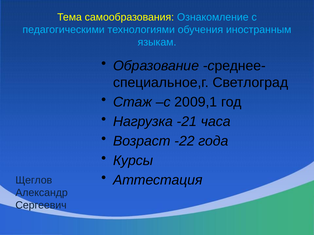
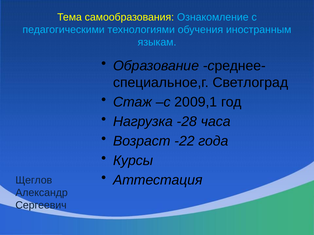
-21: -21 -> -28 (187, 122)
